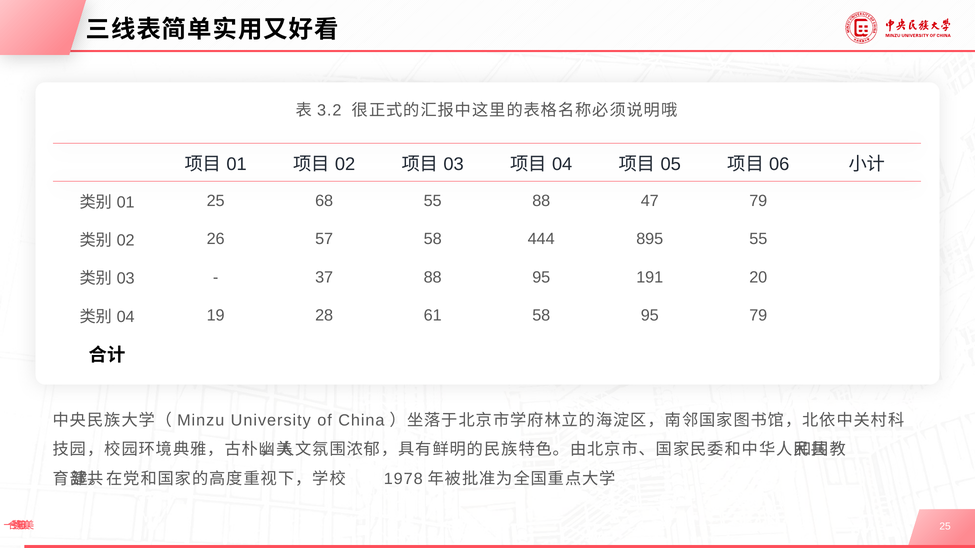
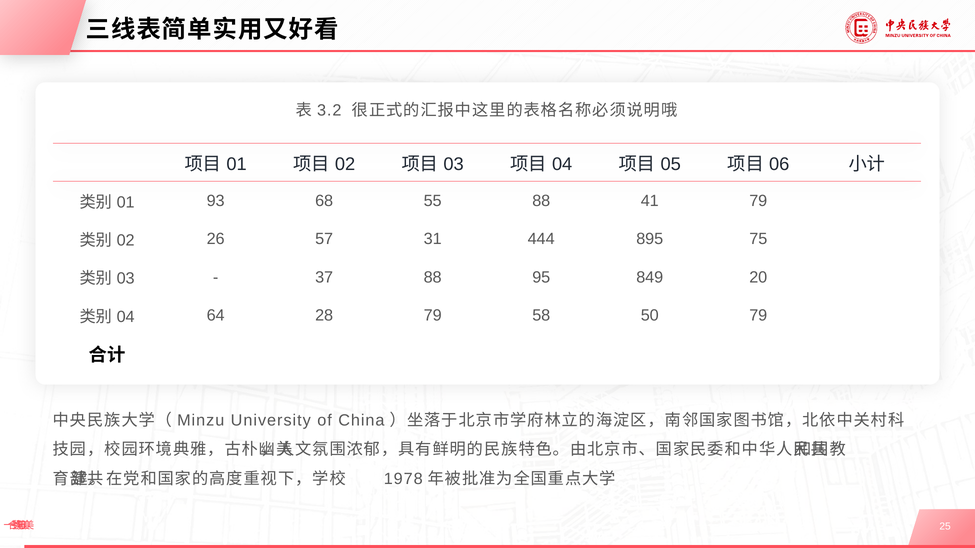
25: 25 -> 93 (216, 201)
47: 47 -> 41 (650, 201)
57 58: 58 -> 31 (433, 239)
895 55: 55 -> 75 (758, 239)
191: 191 -> 849 (650, 277)
19: 19 -> 64 (216, 316)
28 61: 61 -> 79 (433, 316)
58 95: 95 -> 50 (650, 316)
